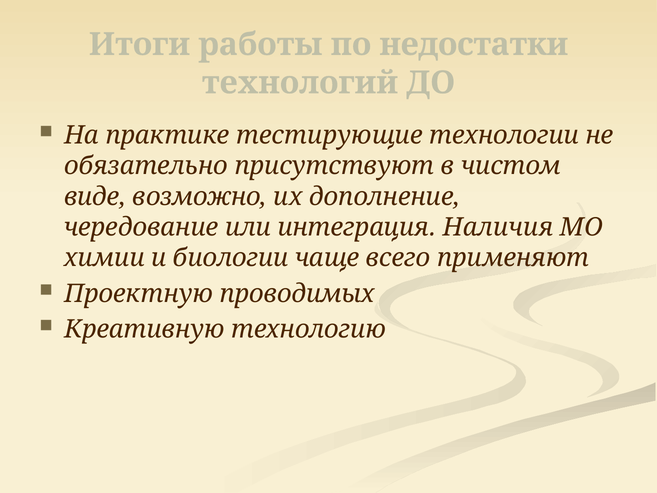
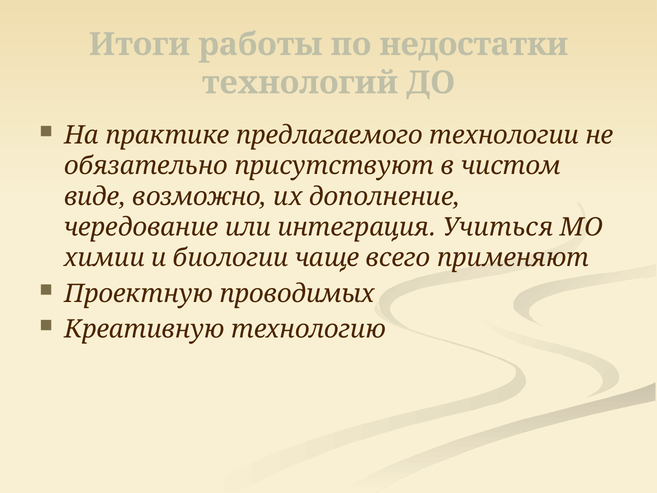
тестирующие: тестирующие -> предлагаемого (330, 135)
Наличия: Наличия -> Учиться (498, 227)
